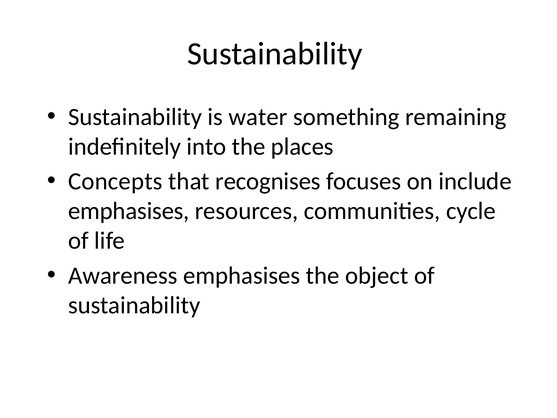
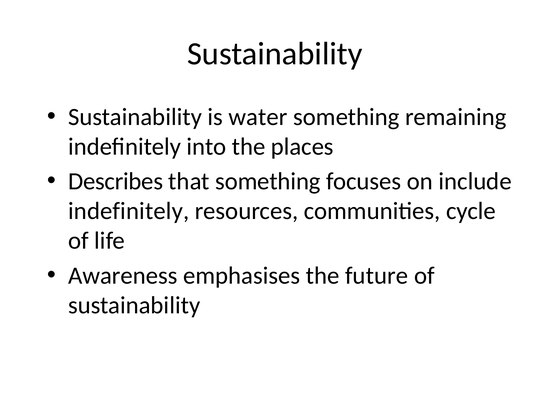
Concepts: Concepts -> Describes (116, 181)
that recognises: recognises -> something (268, 181)
emphasises: emphasises -> indefinitely (129, 211)
object: object -> future (377, 275)
